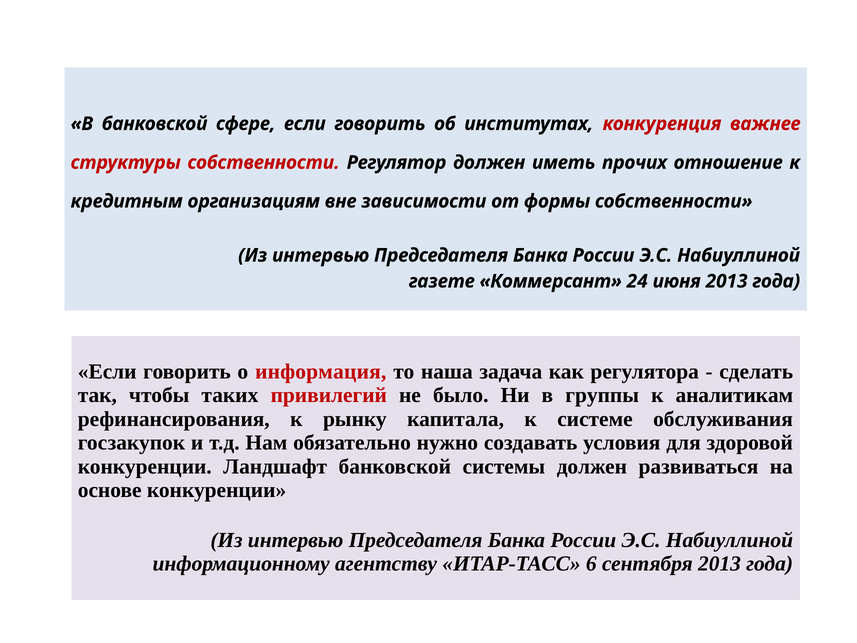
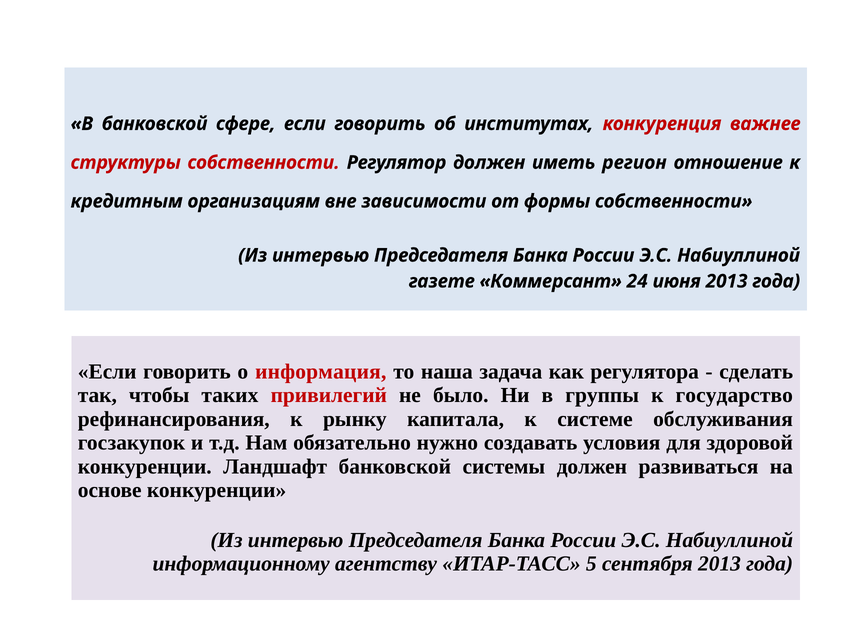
прочих: прочих -> регион (634, 162)
аналитикам: аналитикам -> государство (734, 395)
6: 6 -> 5 (591, 564)
